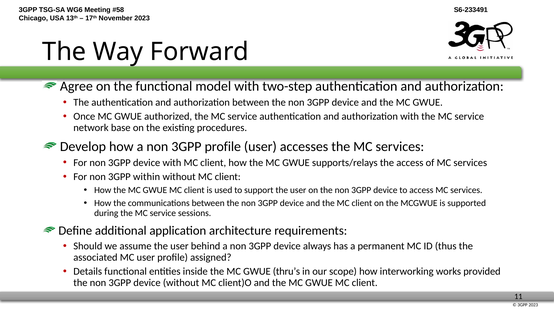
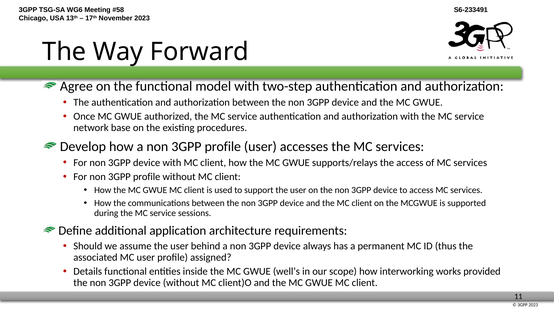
For non 3GPP within: within -> profile (147, 177)
thru’s: thru’s -> well’s (286, 271)
